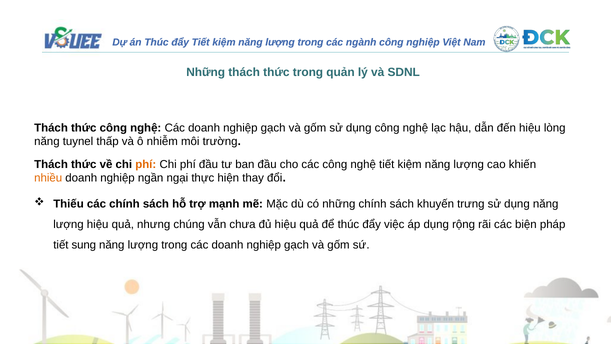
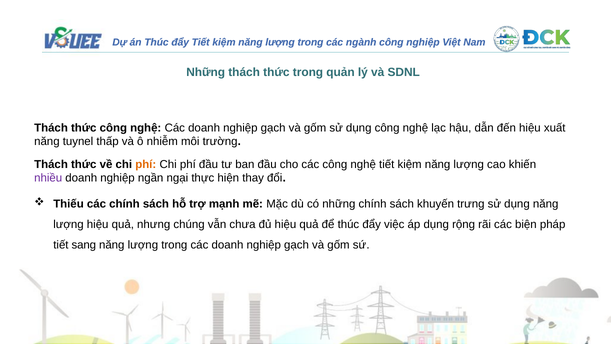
lòng: lòng -> xuất (555, 128)
nhiều colour: orange -> purple (48, 178)
sung: sung -> sang (84, 245)
